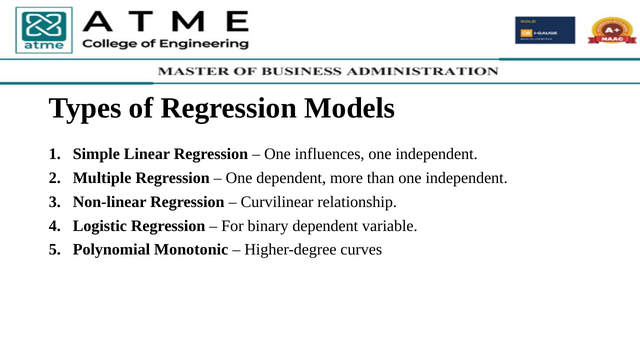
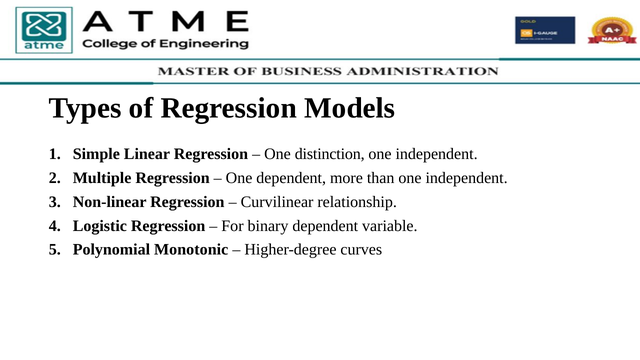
influences: influences -> distinction (330, 154)
